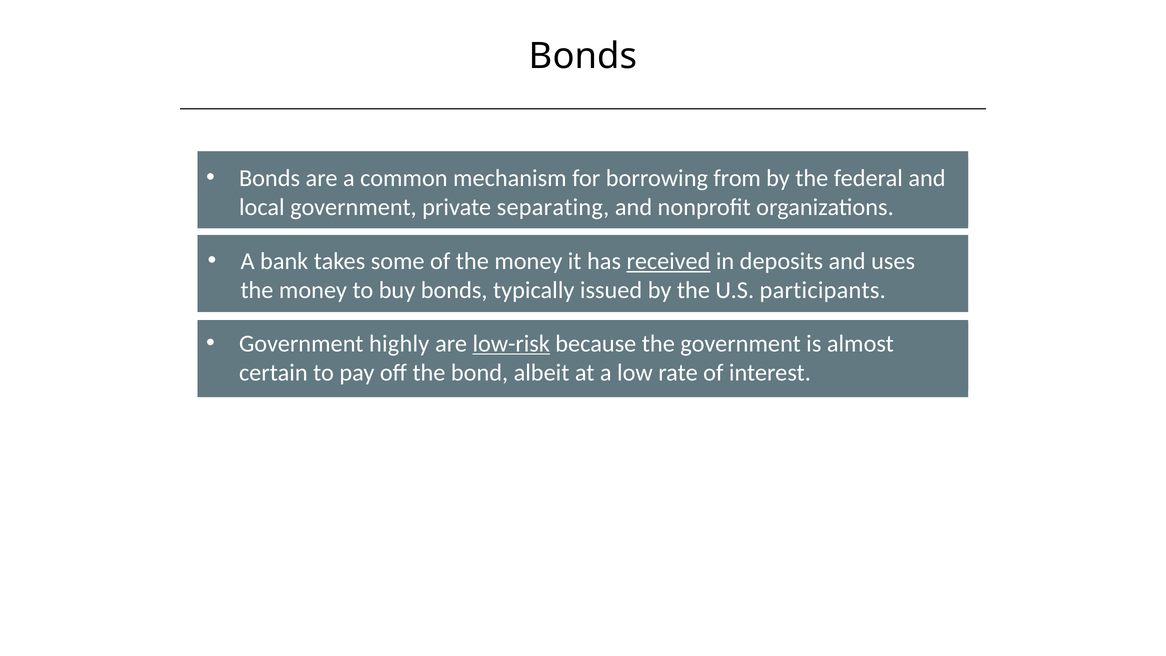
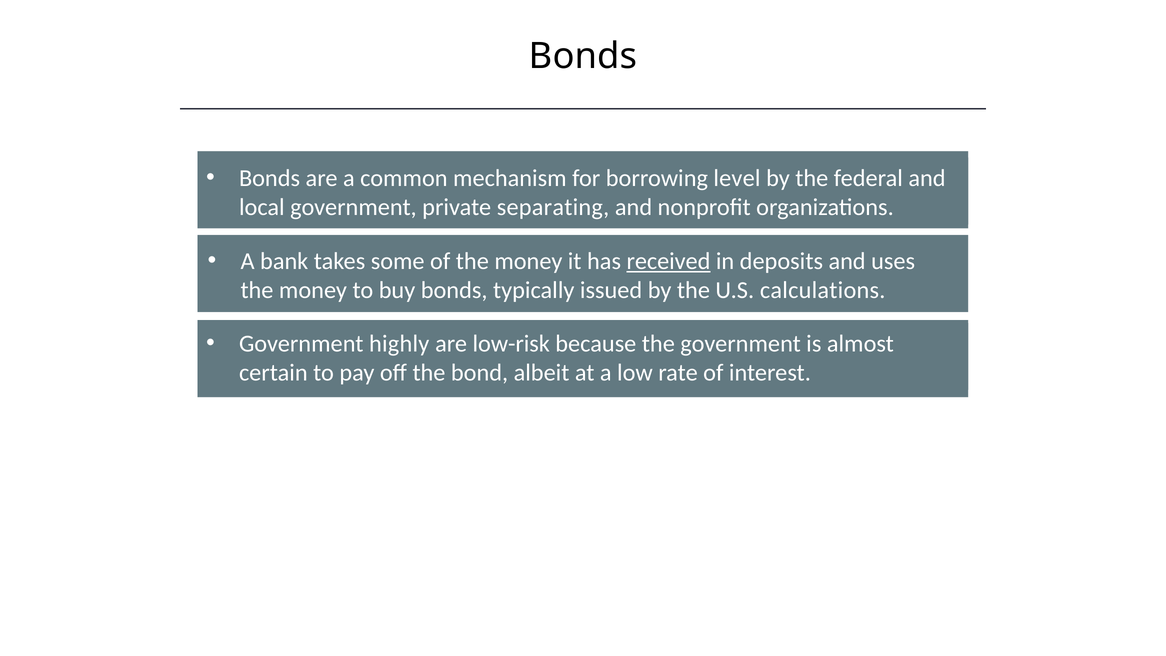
from: from -> level (737, 178)
participants: participants -> calculations (823, 290)
low-risk underline: present -> none (511, 343)
